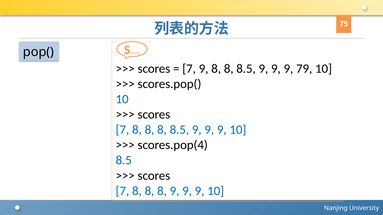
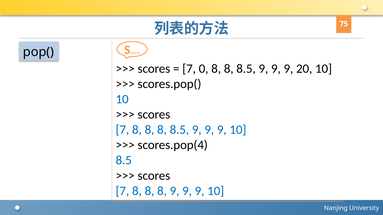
7 9: 9 -> 0 (204, 69)
79: 79 -> 20 (304, 69)
